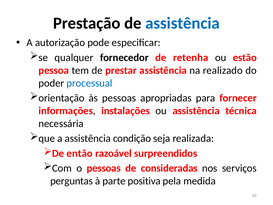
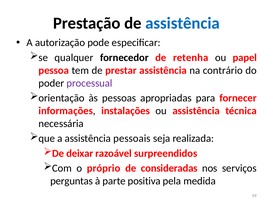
estão: estão -> papel (245, 58)
realizado: realizado -> contrário (223, 70)
processual colour: blue -> purple (89, 83)
condição: condição -> pessoais (132, 138)
então: então -> deixar (80, 153)
o pessoas: pessoas -> próprio (104, 168)
